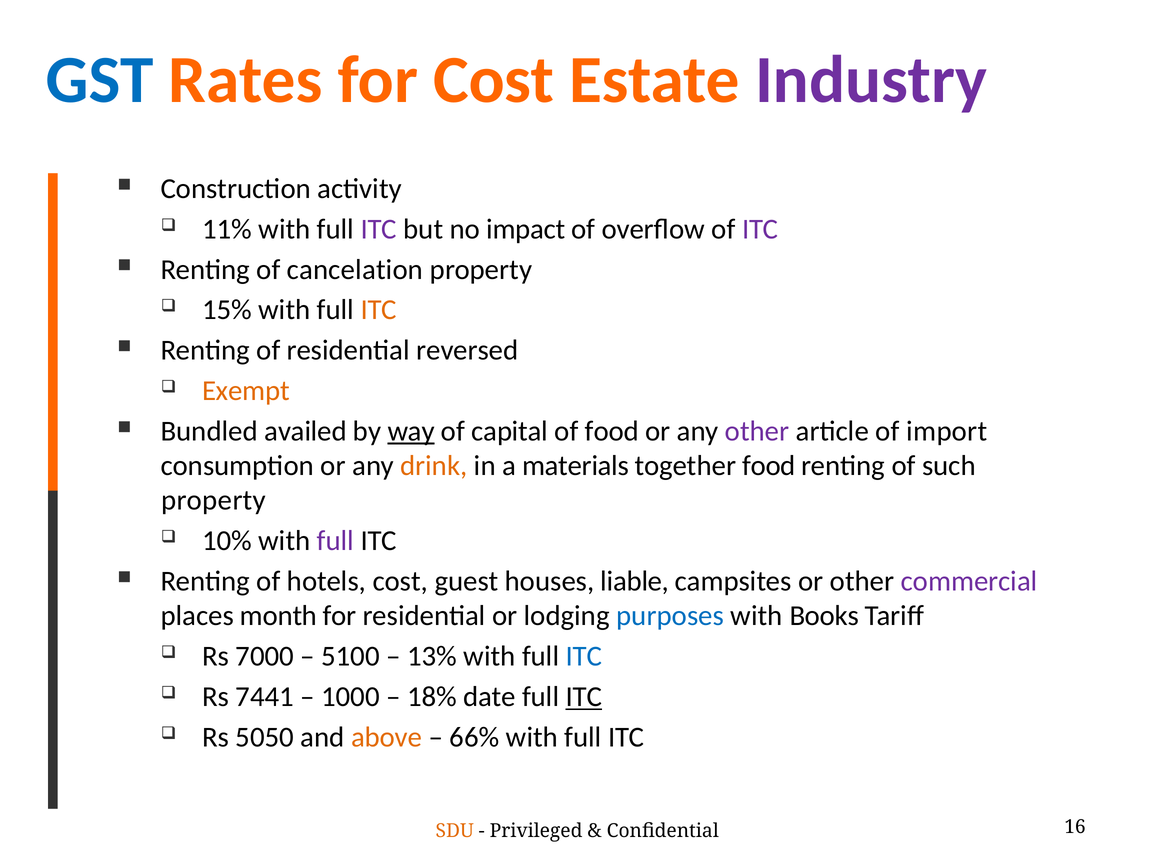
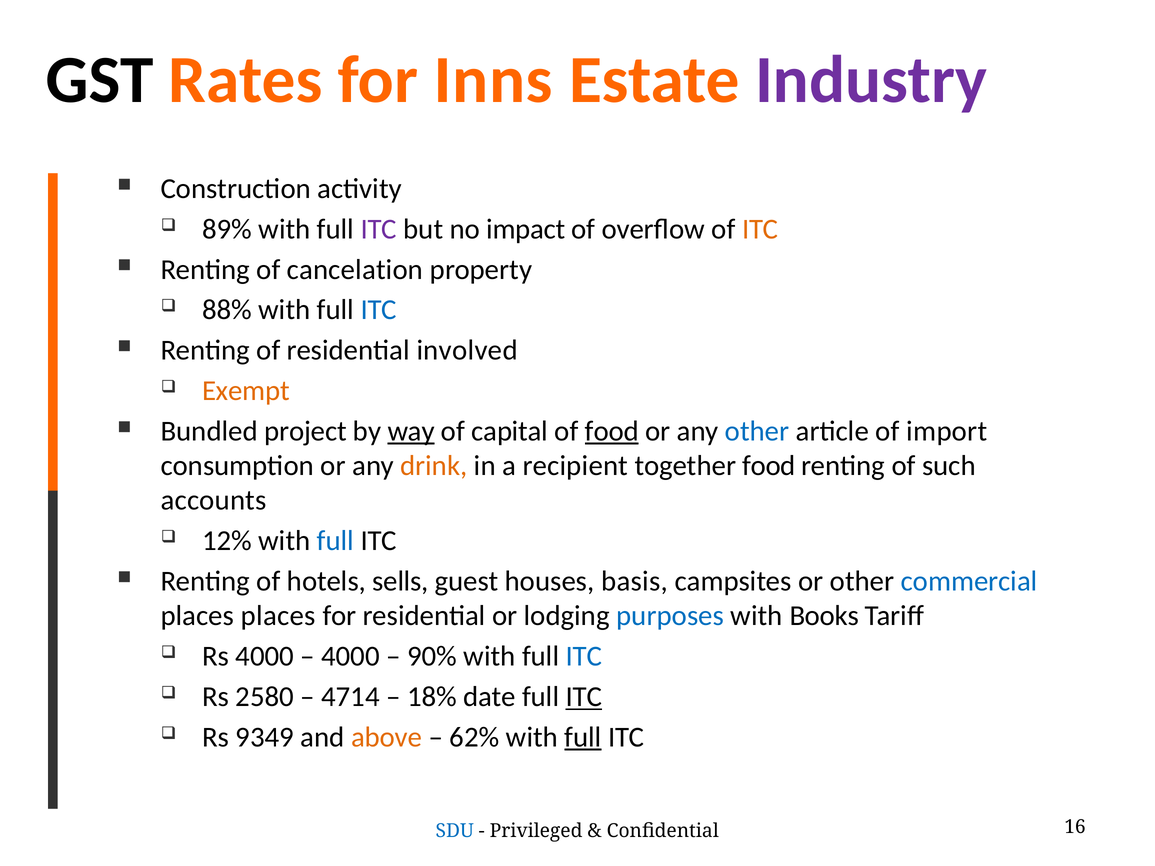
GST colour: blue -> black (100, 80)
for Cost: Cost -> Inns (493, 80)
11%: 11% -> 89% (227, 229)
ITC colour: purple -> orange (760, 229)
15%: 15% -> 88% (227, 310)
ITC colour: orange -> blue (379, 310)
reversed: reversed -> involved (467, 350)
availed: availed -> project (306, 431)
food underline: none -> present (612, 431)
other colour: purple -> blue (757, 431)
materials: materials -> recipient (575, 466)
property: property -> accounts (214, 501)
10%: 10% -> 12% (227, 541)
full colour: purple -> blue (335, 541)
hotels cost: cost -> sells (400, 581)
liable: liable -> basis (634, 581)
commercial colour: purple -> blue (969, 581)
places month: month -> places (278, 616)
Rs 7000: 7000 -> 4000 (265, 657)
5100: 5100 -> 4000 (350, 657)
13%: 13% -> 90% (432, 657)
7441: 7441 -> 2580 (265, 697)
1000: 1000 -> 4714 (350, 697)
5050: 5050 -> 9349 (265, 737)
66%: 66% -> 62% (474, 737)
full underline: none -> present (583, 737)
SDU colour: orange -> blue (455, 831)
